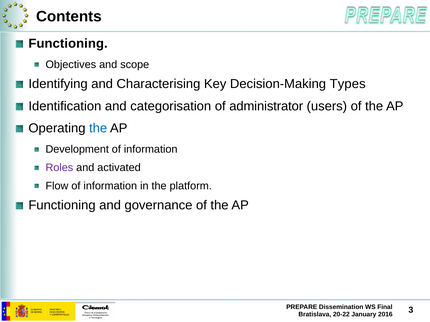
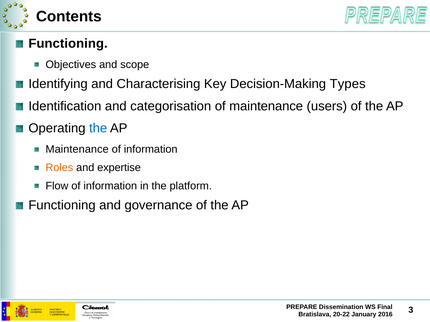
of administrator: administrator -> maintenance (266, 106)
Development: Development -> Maintenance (77, 150)
Roles colour: purple -> orange (59, 168)
activated: activated -> expertise (119, 168)
